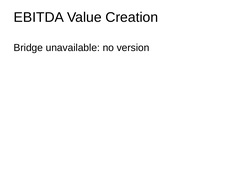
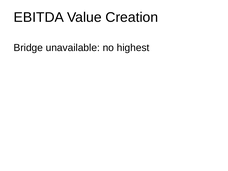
version: version -> highest (133, 48)
